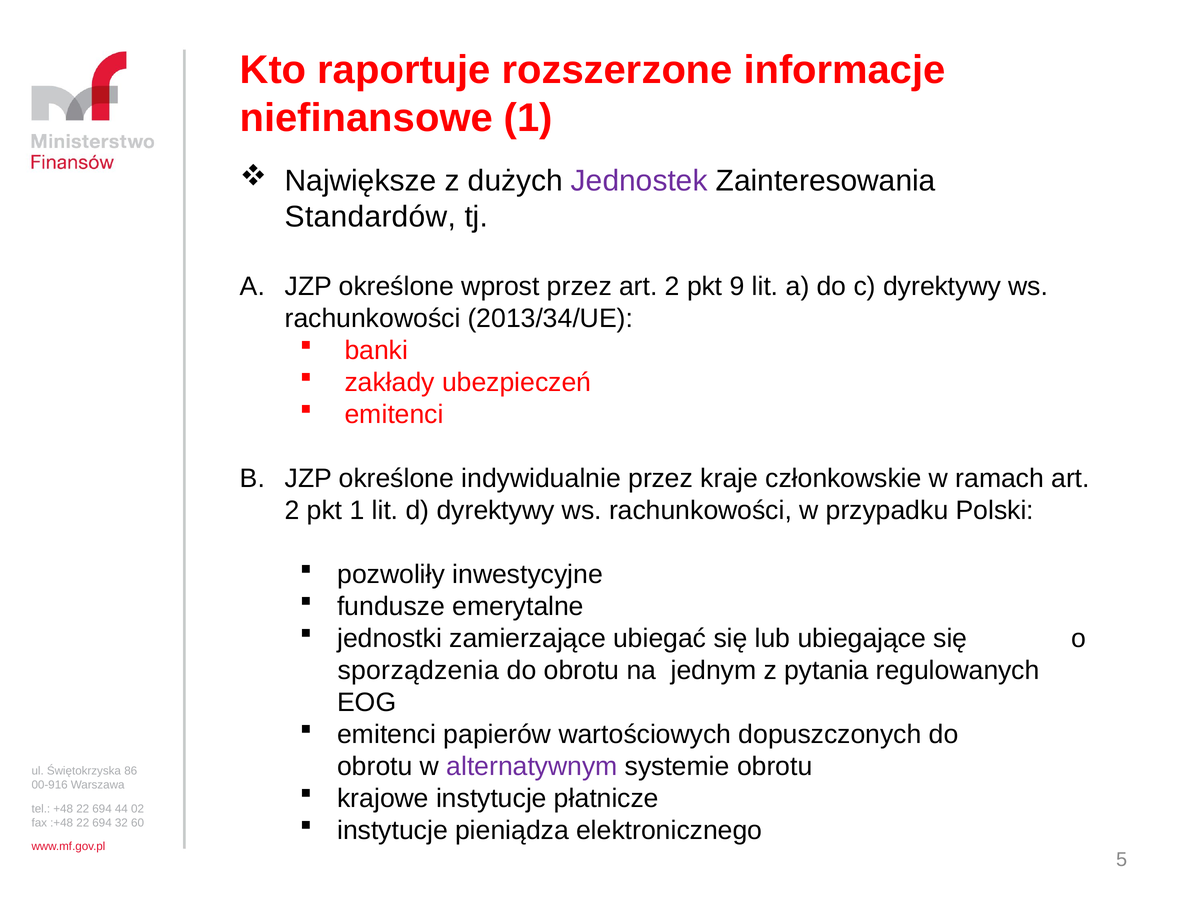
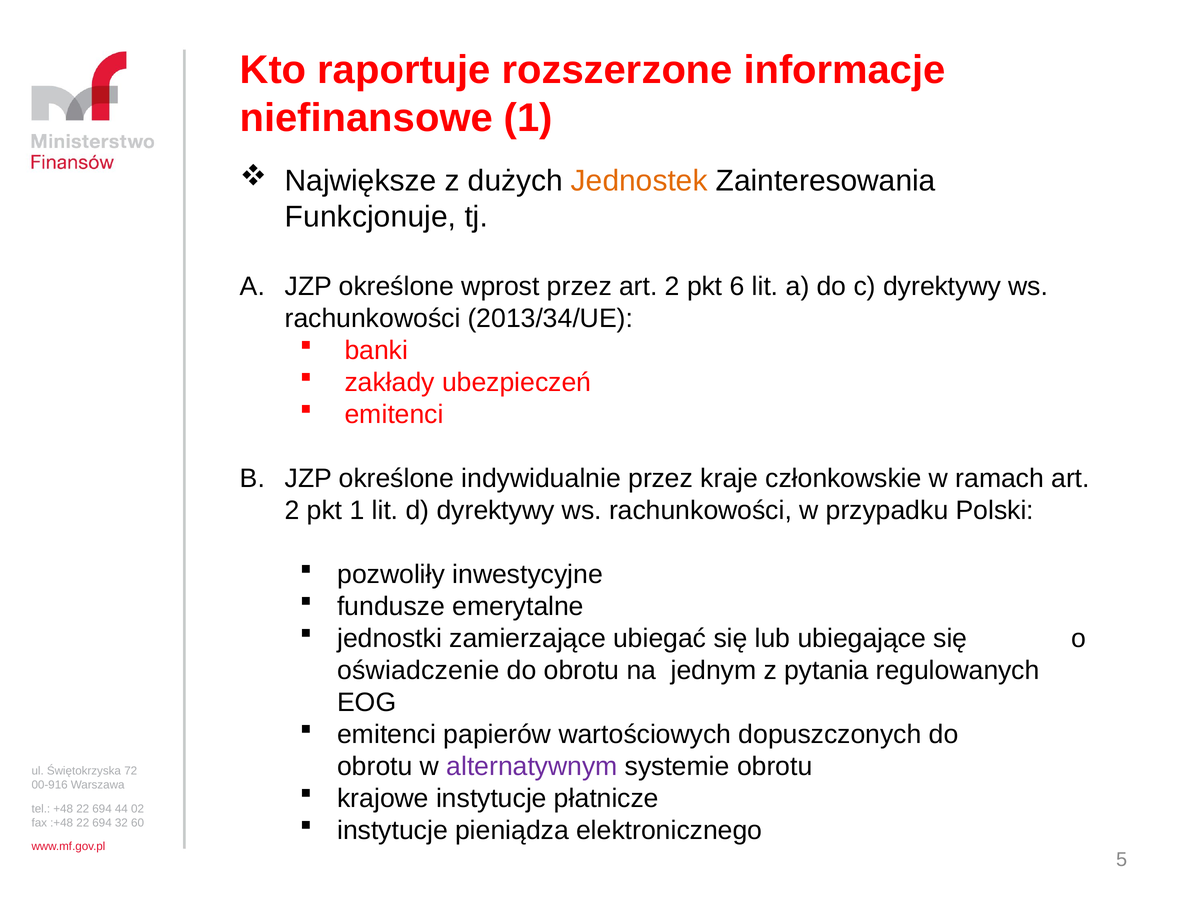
Jednostek colour: purple -> orange (639, 181)
Standardów: Standardów -> Funkcjonuje (371, 217)
9: 9 -> 6 (737, 286)
sporządzenia: sporządzenia -> oświadczenie (418, 670)
86: 86 -> 72 (131, 770)
